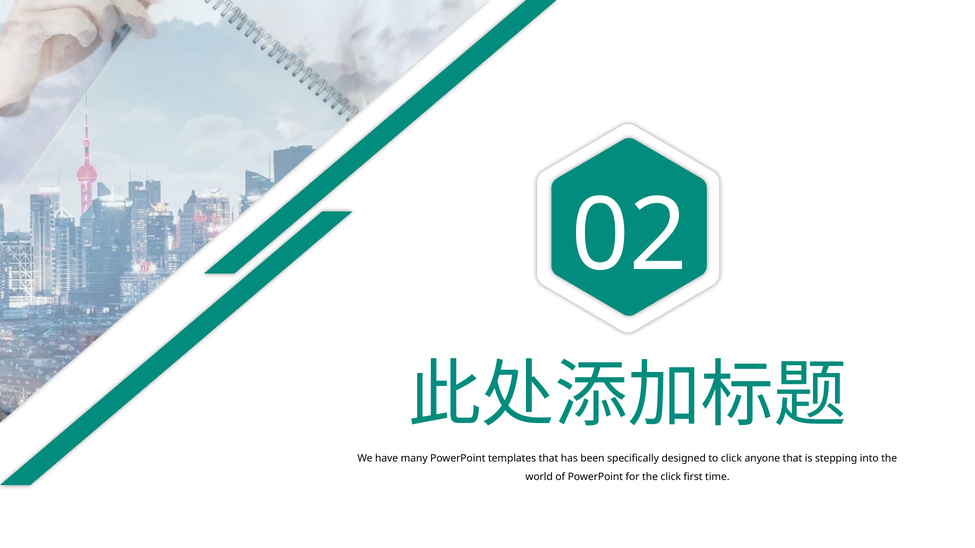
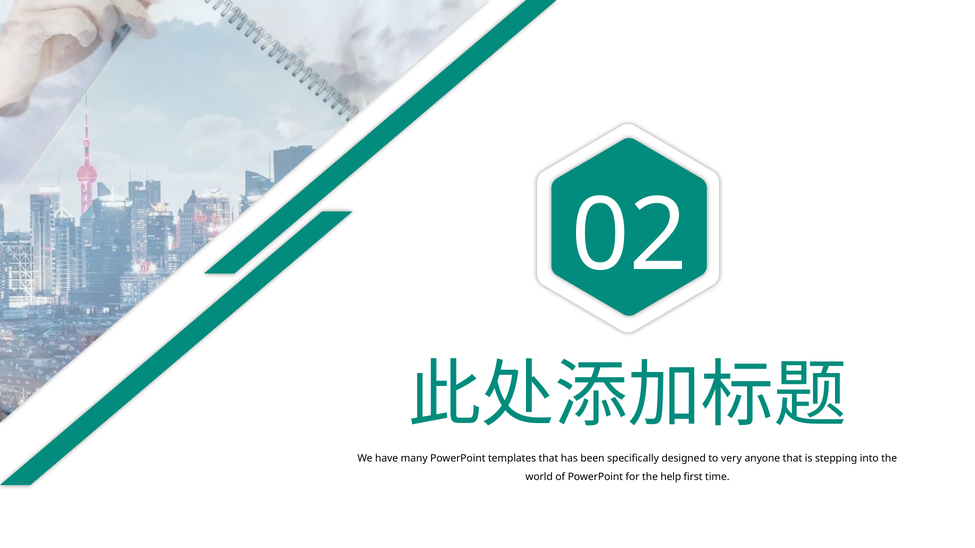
to click: click -> very (731, 459)
the click: click -> help (671, 477)
